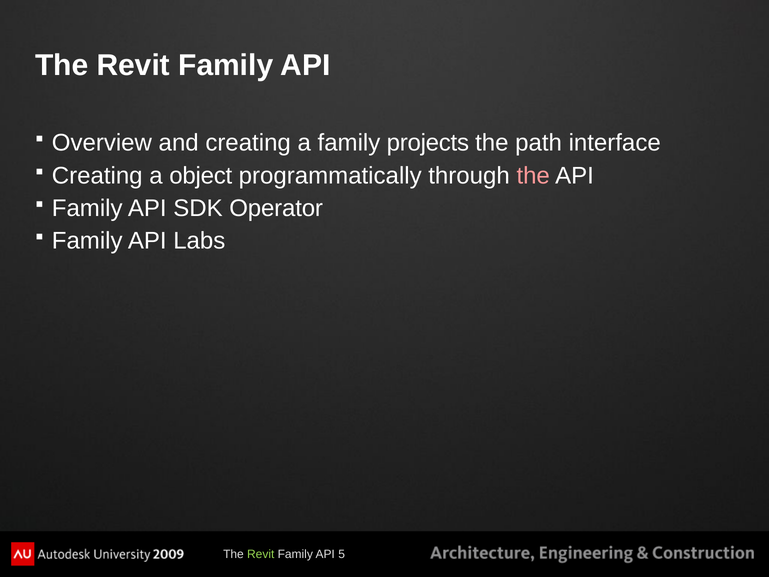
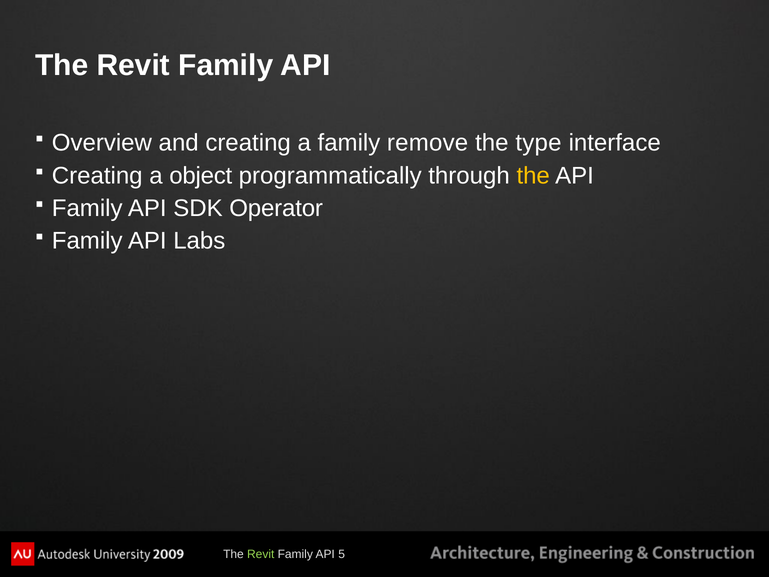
projects: projects -> remove (428, 143)
path: path -> type (538, 143)
the colour: pink -> yellow (533, 176)
